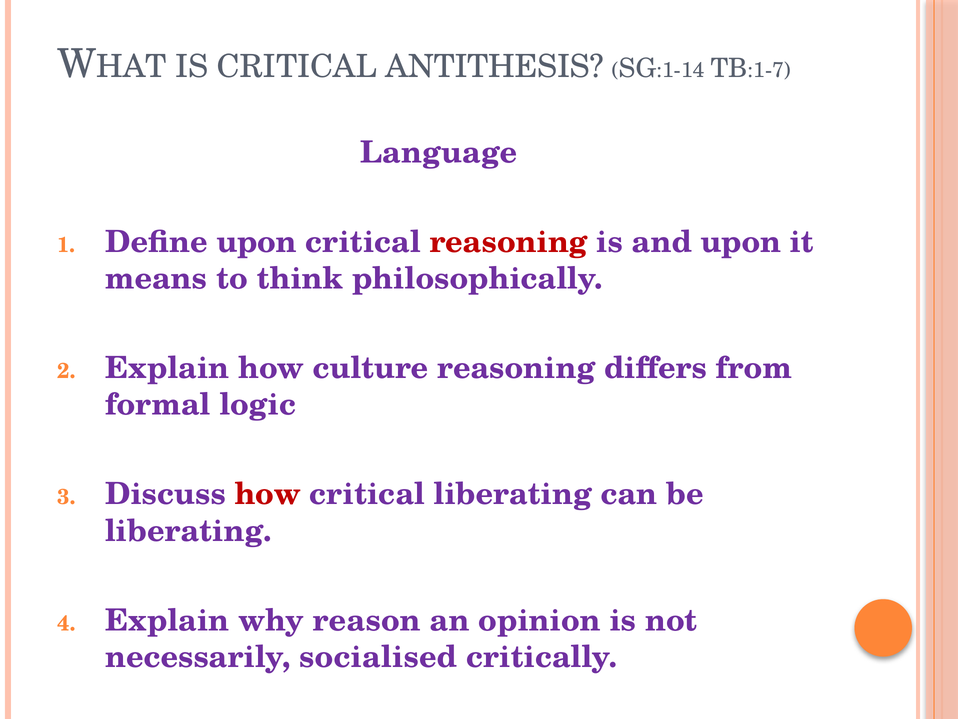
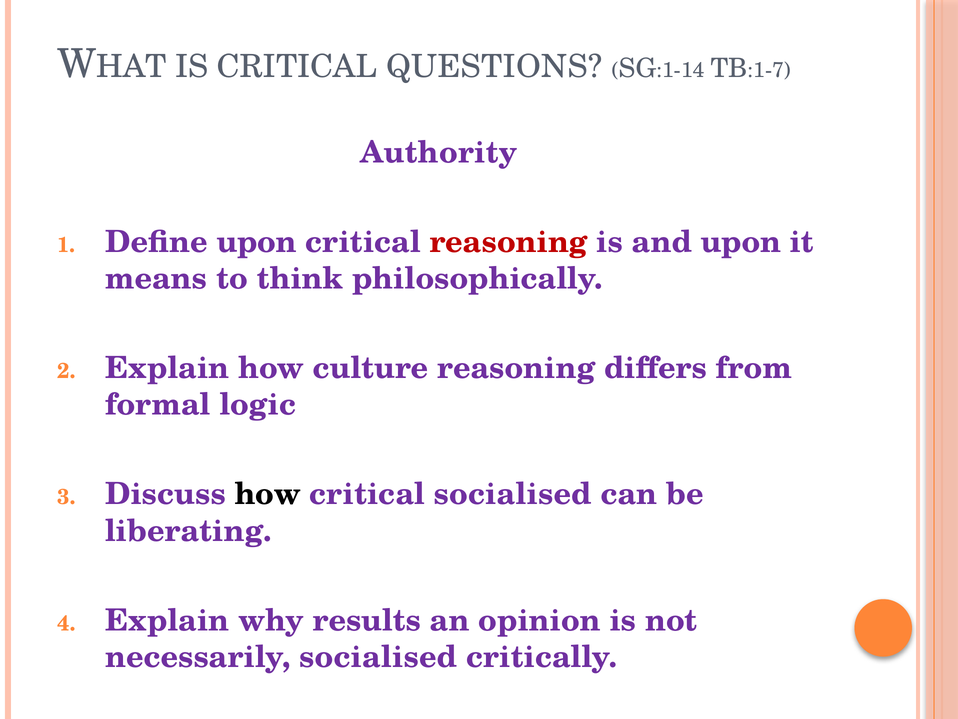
ANTITHESIS: ANTITHESIS -> QUESTIONS (494, 67)
Language: Language -> Authority (439, 152)
how colour: red -> black (268, 494)
critical liberating: liberating -> socialised (513, 494)
reason: reason -> results (367, 620)
